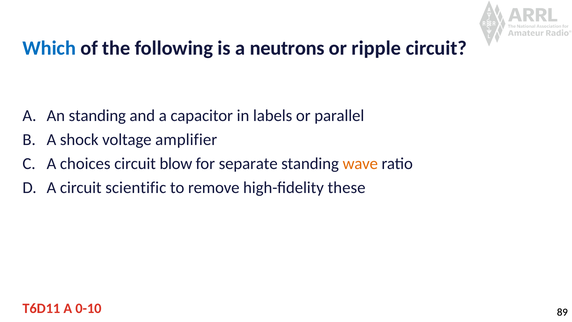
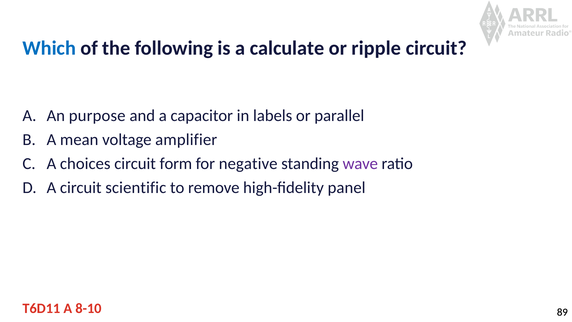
neutrons: neutrons -> calculate (287, 48)
An standing: standing -> purpose (97, 116)
shock: shock -> mean (79, 140)
blow: blow -> form (176, 164)
separate: separate -> negative (248, 164)
wave colour: orange -> purple (360, 164)
these: these -> panel (347, 188)
0-10: 0-10 -> 8-10 (88, 308)
